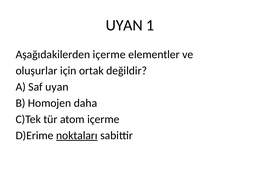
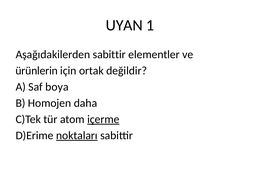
Aşağıdakilerden içerme: içerme -> sabittir (109, 55)
oluşurlar: oluşurlar -> ürünlerin (37, 71)
Saf uyan: uyan -> boya (57, 87)
içerme underline: none -> present (103, 119)
